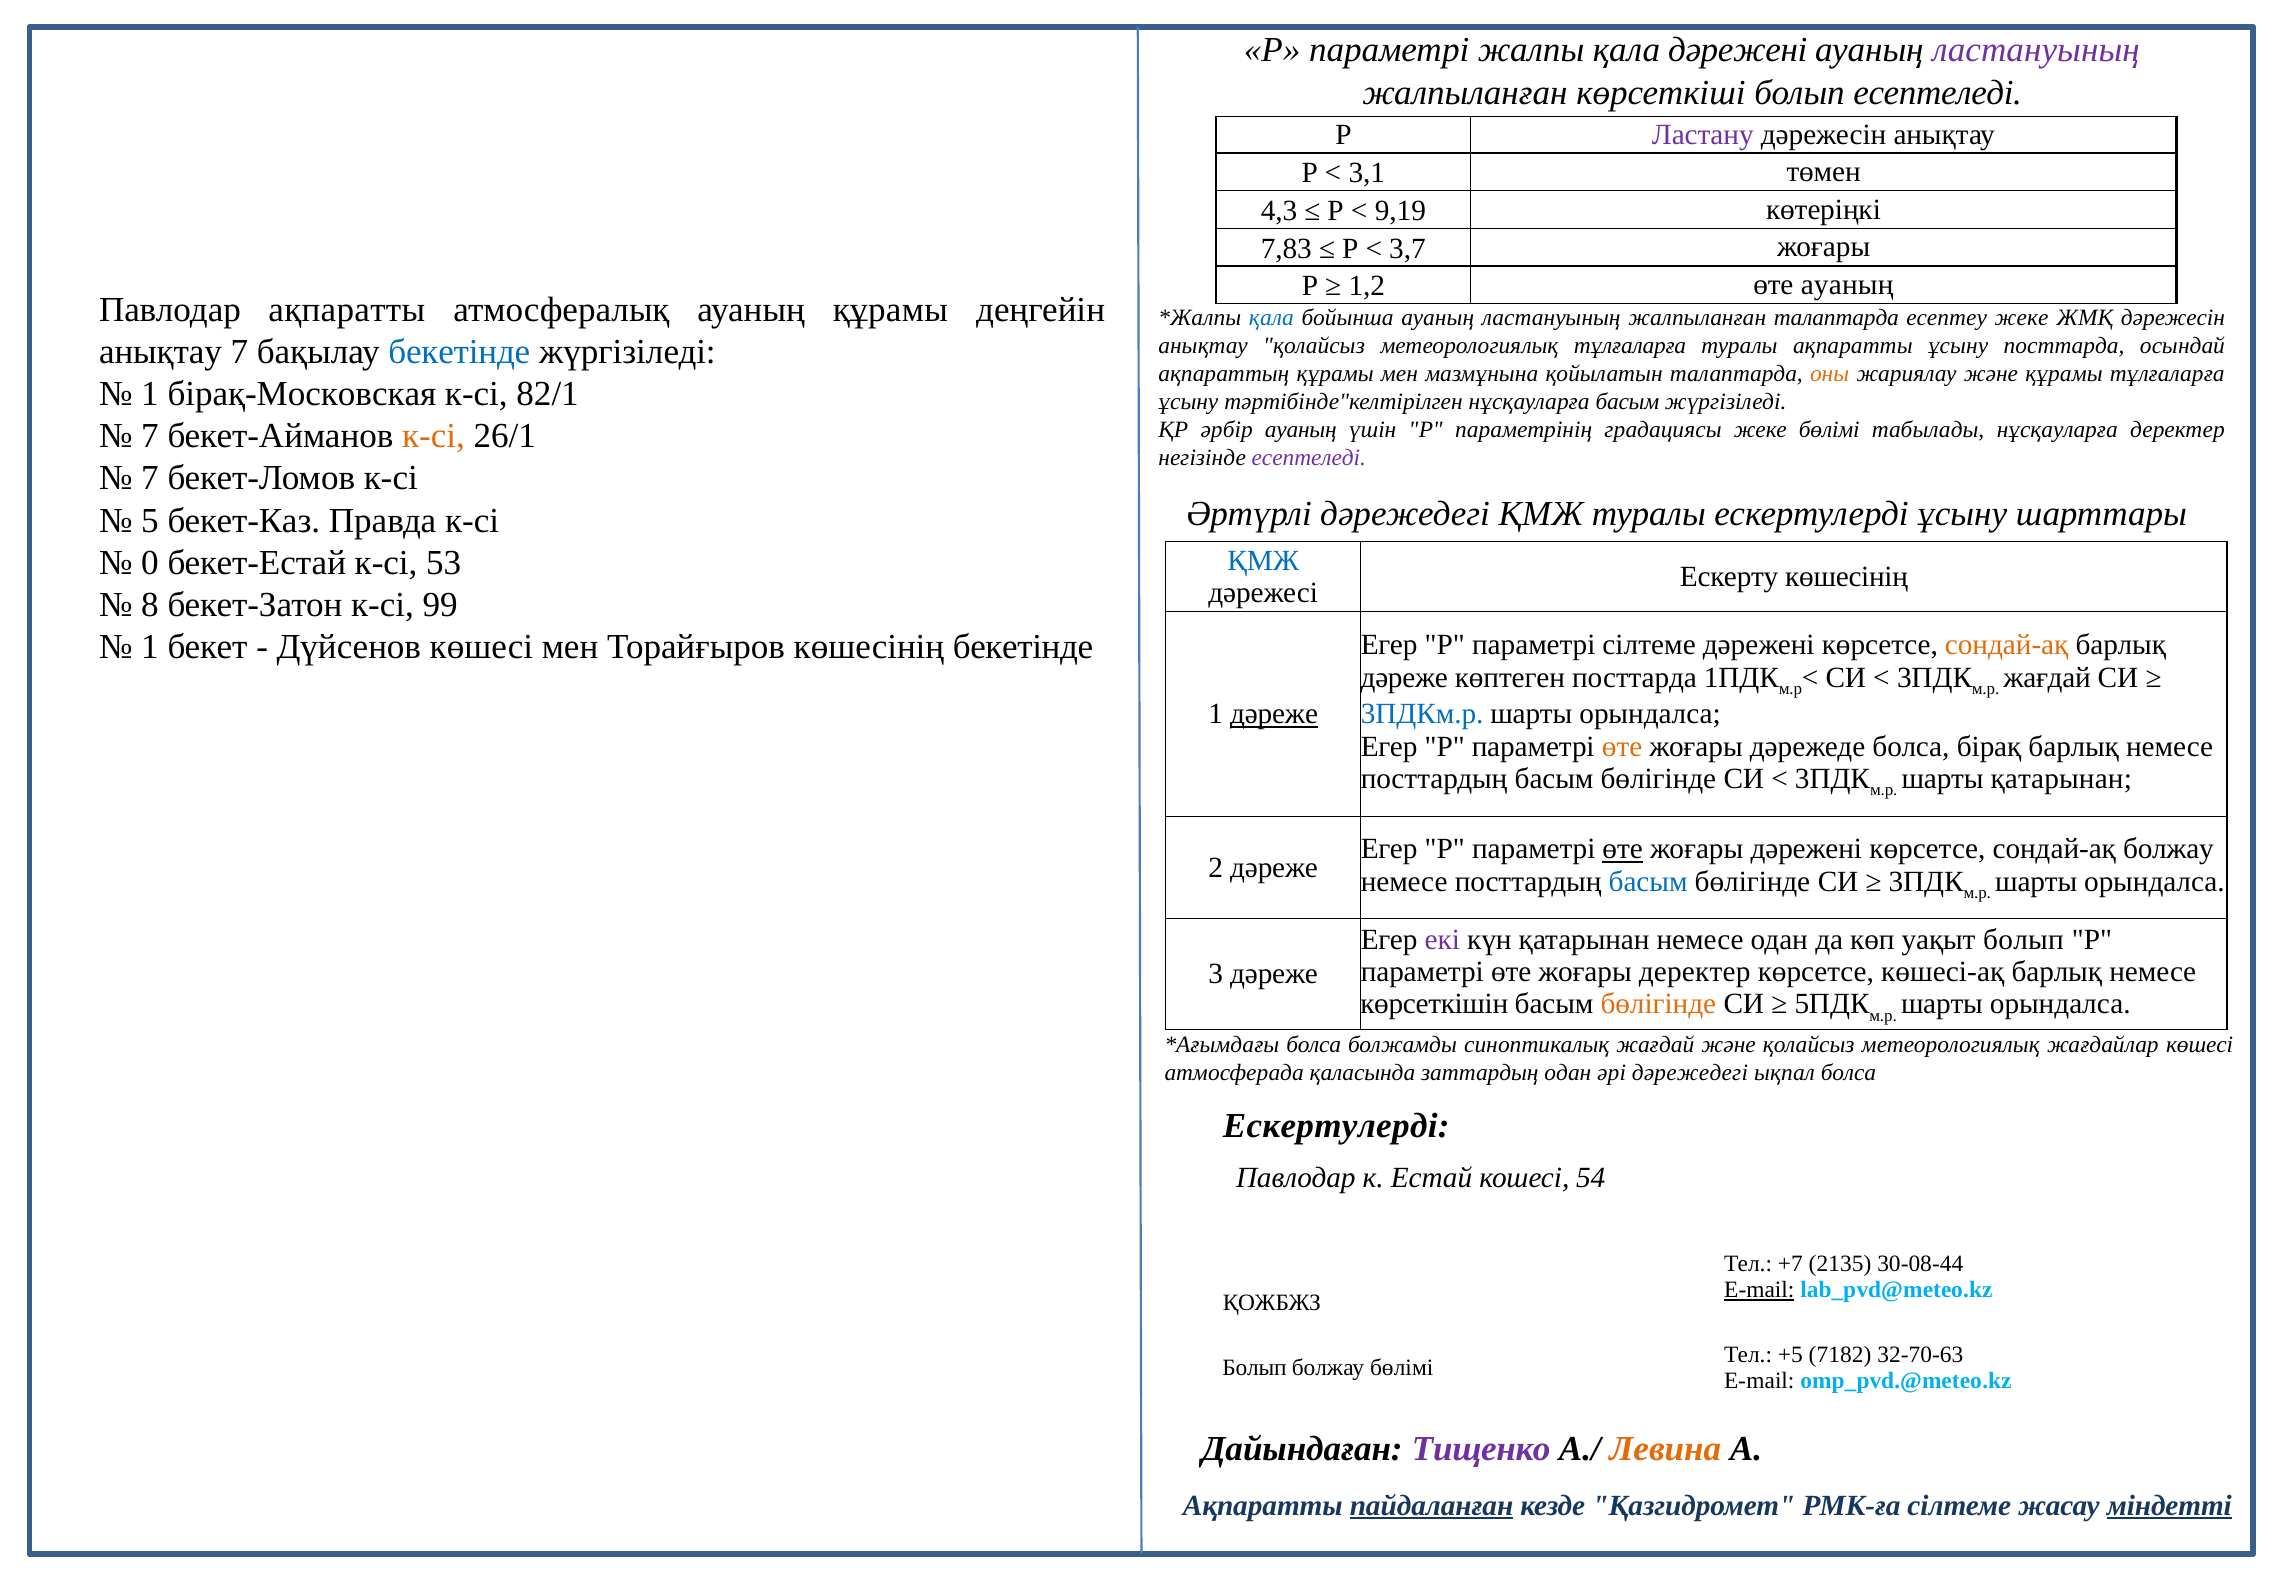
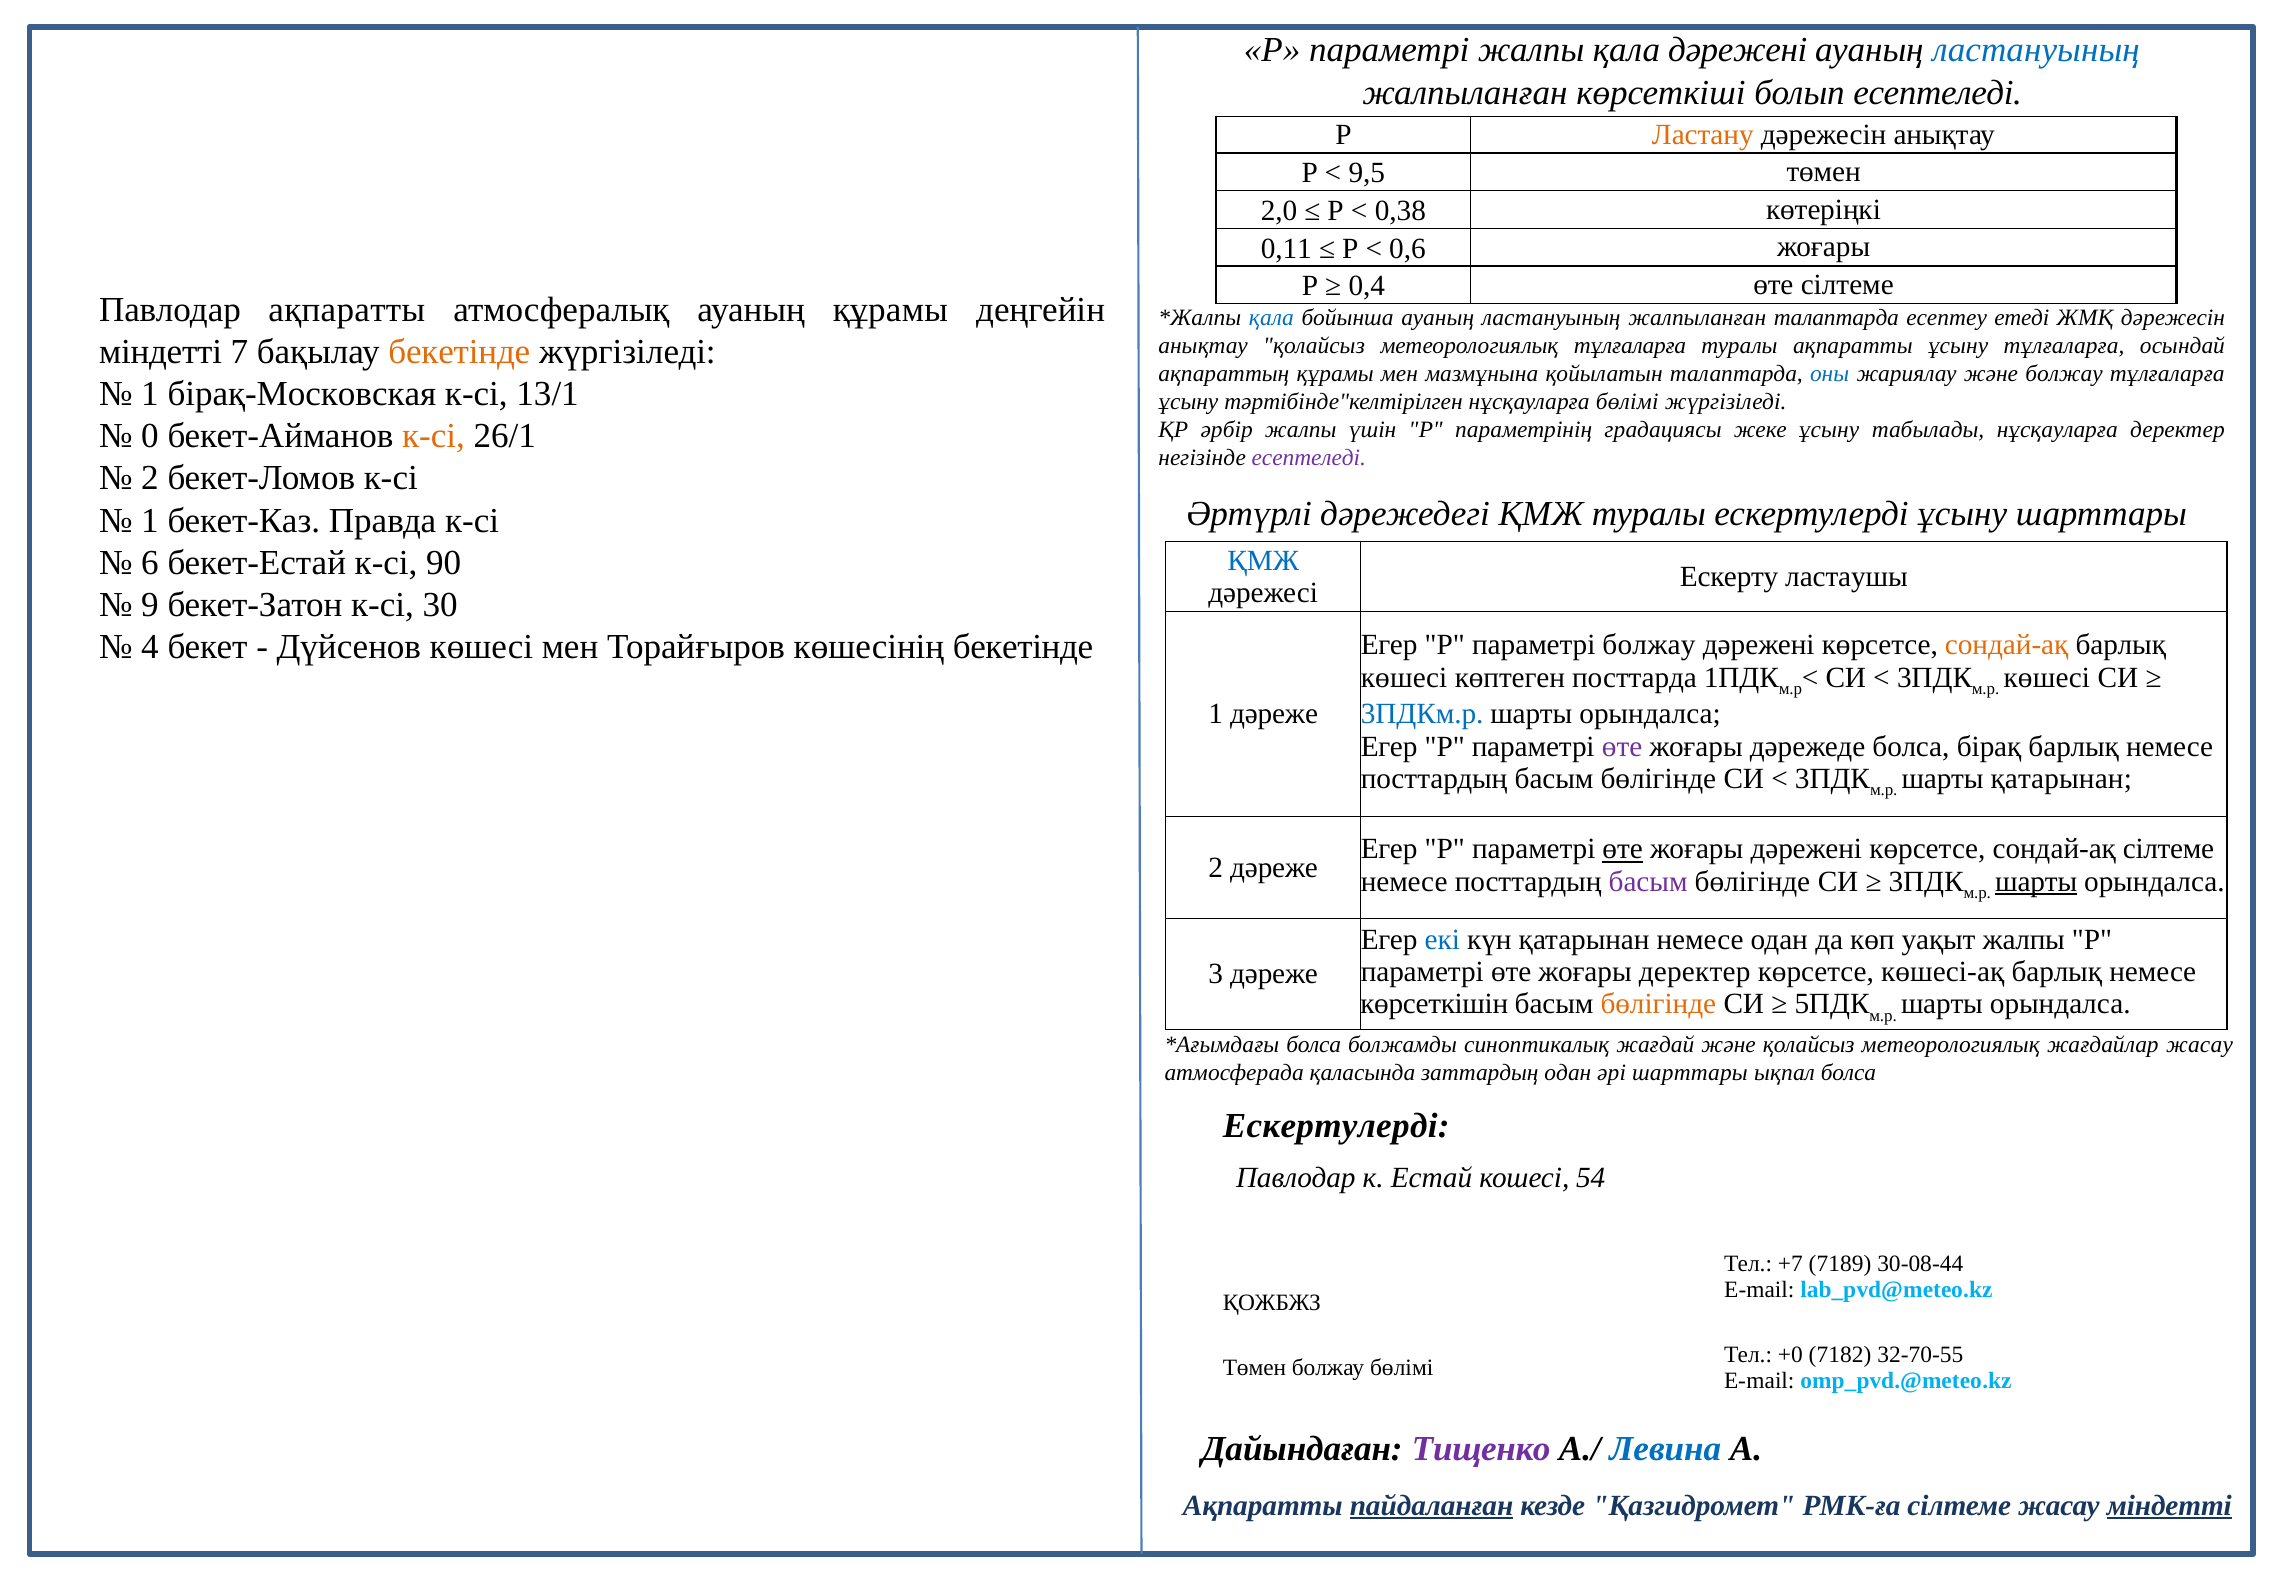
ластануының colour: purple -> blue (2036, 50)
Ластану colour: purple -> orange (1703, 135)
3,1: 3,1 -> 9,5 (1367, 173)
4,3: 4,3 -> 2,0 (1279, 211)
9,19: 9,19 -> 0,38 (1400, 211)
7,83: 7,83 -> 0,11 (1286, 248)
3,7: 3,7 -> 0,6 (1408, 248)
1,2: 1,2 -> 0,4 (1367, 286)
өте ауаның: ауаның -> сілтеме (1847, 285)
есептеу жеке: жеке -> етеді (2022, 318)
ұсыну посттарда: посттарда -> тұлғаларға (2064, 346)
анықтау: анықтау -> міндетті (161, 352)
бекетінде colour: blue -> orange (459, 352)
оны colour: orange -> blue (1830, 374)
және құрамы: құрамы -> болжау (2064, 374)
82/1: 82/1 -> 13/1 (548, 394)
нұсқауларға басым: басым -> бөлімі (1627, 402)
әрбір ауаның: ауаның -> жалпы (1301, 430)
жеке бөлімі: бөлімі -> ұсыну (1829, 430)
7: 7 -> 0 (150, 436)
7: 7 -> 2 (150, 478)
5: 5 -> 1 (150, 520)
0: 0 -> 6 (150, 562)
53: 53 -> 90 (444, 562)
Ескерту көшесінің: көшесінің -> ластаушы (1847, 577)
8: 8 -> 9 (150, 605)
99: 99 -> 30 (440, 605)
1: 1 -> 4 (150, 647)
параметрі сілтеме: сілтеме -> болжау (1649, 645)
дәреже: дәреже -> көшесі (1404, 677)
жағдай: жағдай -> көшесі (2047, 677)
дәреже underline: present -> none (1274, 714)
өте colour: orange -> purple (1622, 746)
сондай-ақ болжау: болжау -> сілтеме (2168, 849)
басым colour: blue -> purple (1648, 881)
шарты underline: none -> present (2036, 881)
екі colour: purple -> blue (1442, 939)
уақыт болып: болып -> жалпы (2024, 939)
жағдайлар көшесі: көшесі -> жасау (2199, 1044)
әрі дәрежедегі: дәрежедегі -> шарттары (1690, 1072)
2135: 2135 -> 7189 (1840, 1263)
E-mail underline: present -> none (1759, 1289)
+5: +5 -> +0 (1790, 1355)
32-70-63: 32-70-63 -> 32-70-55 (1920, 1355)
Болып: Болып -> Төмен (1254, 1368)
Левина colour: orange -> blue (1665, 1449)
